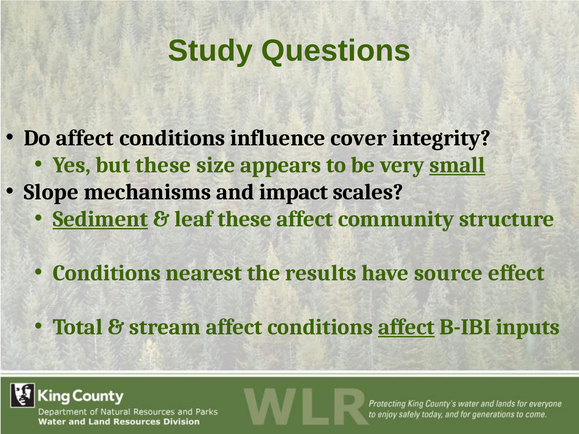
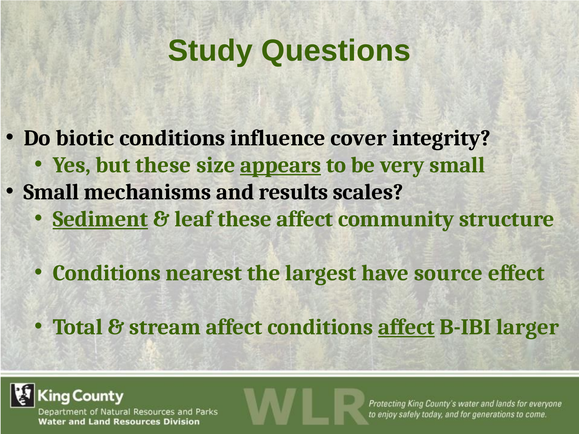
Do affect: affect -> biotic (85, 138)
appears underline: none -> present (281, 165)
small underline: present -> none (457, 165)
Slope: Slope -> Small (51, 192)
impact: impact -> results (294, 192)
results: results -> largest (321, 273)
inputs: inputs -> larger (528, 327)
